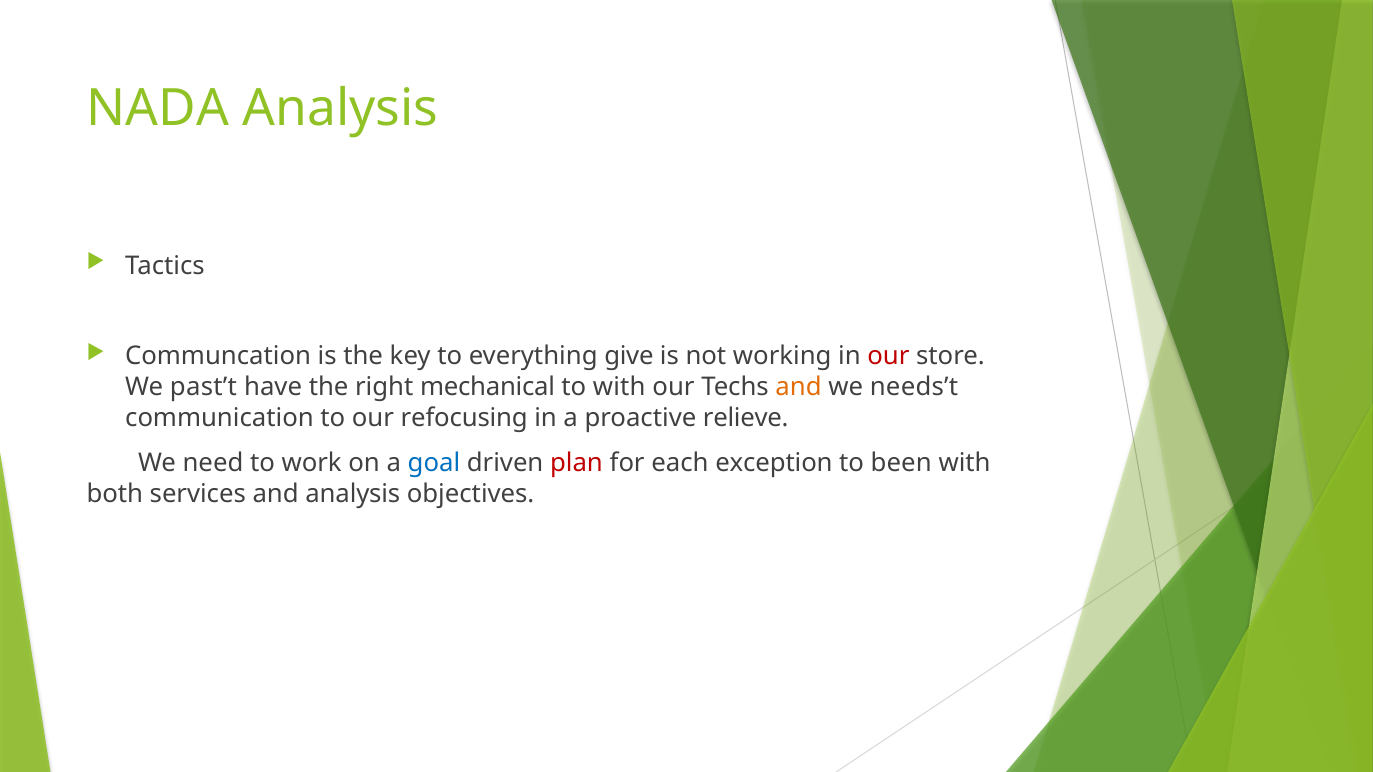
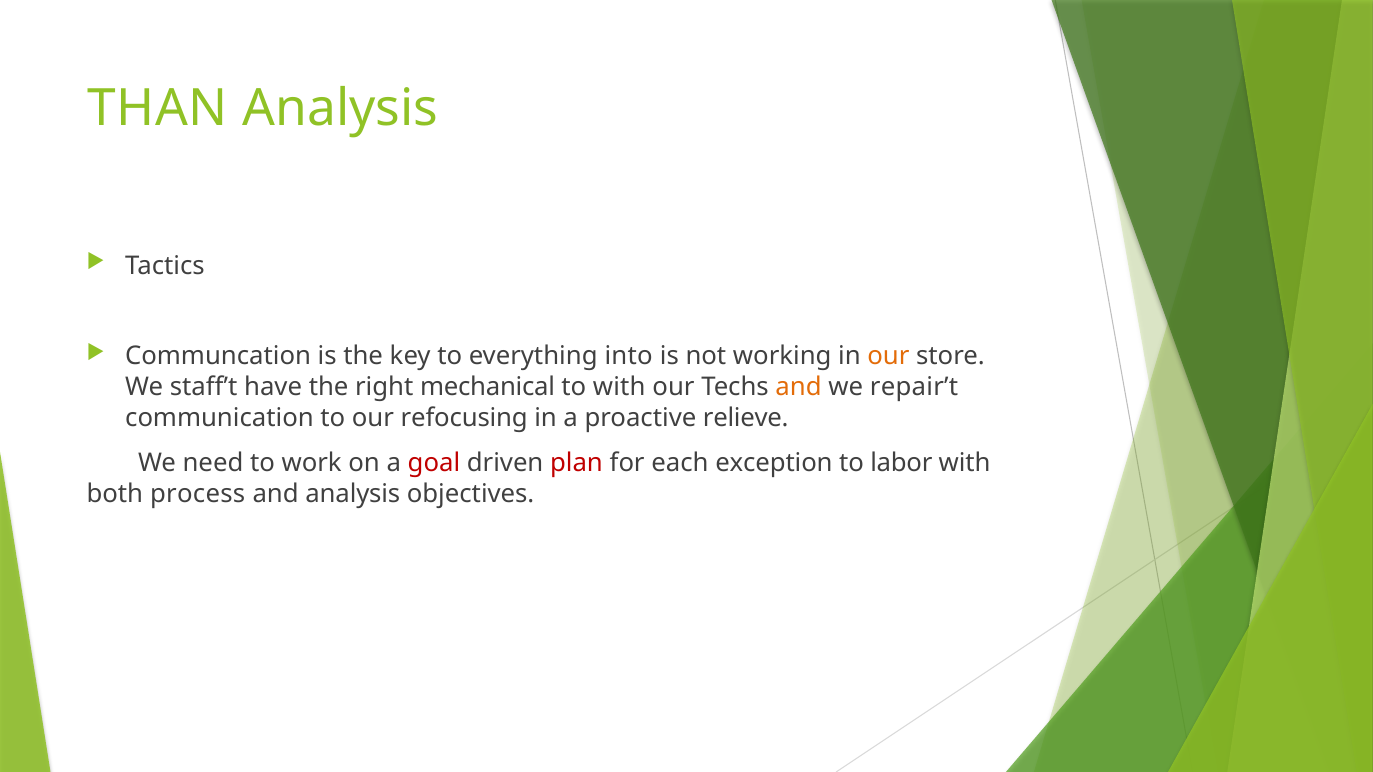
NADA: NADA -> THAN (158, 108)
give: give -> into (629, 356)
our colour: red -> orange (888, 356)
past’t: past’t -> staff’t (204, 387)
needs’t: needs’t -> repair’t (914, 387)
goal colour: blue -> red (434, 463)
been: been -> labor (901, 463)
services: services -> process (198, 494)
